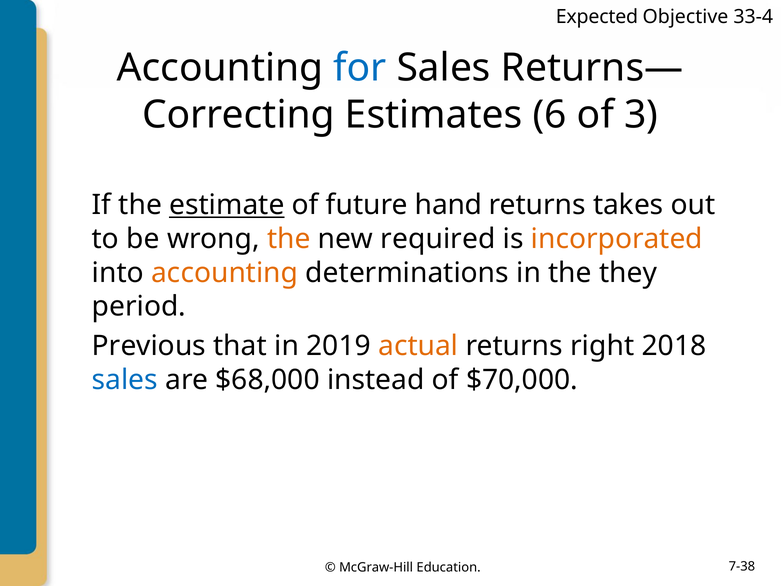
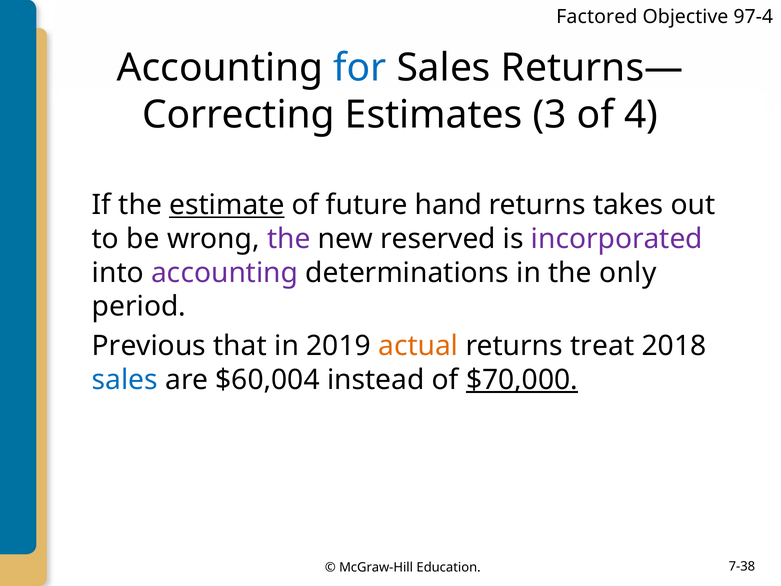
Expected: Expected -> Factored (597, 17)
33-4: 33-4 -> 97-4 (753, 17)
6: 6 -> 3 (550, 115)
3: 3 -> 4 (641, 115)
the colour: orange -> purple (289, 239)
required: required -> reserved (438, 239)
incorporated colour: orange -> purple (617, 239)
accounting colour: orange -> purple (225, 273)
they: they -> only (628, 273)
right: right -> treat (602, 346)
$68,000: $68,000 -> $60,004 (268, 380)
$70,000 underline: none -> present (522, 380)
